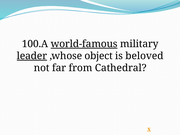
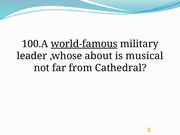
leader underline: present -> none (32, 56)
object: object -> about (99, 56)
beloved: beloved -> musical (144, 56)
